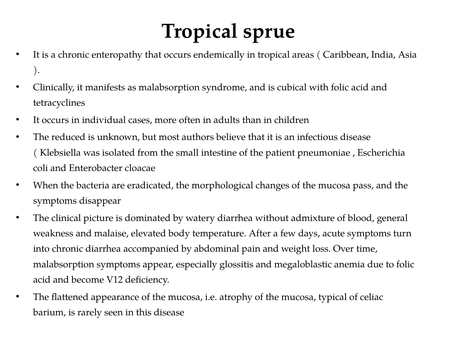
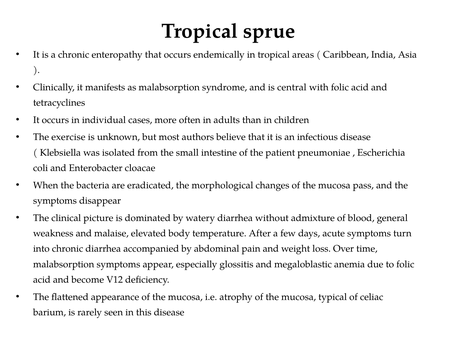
cubical: cubical -> central (292, 87)
reduced: reduced -> exercise (68, 137)
